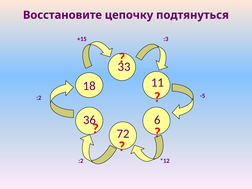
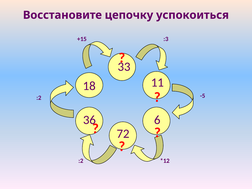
подтянуться: подтянуться -> успокоиться (192, 15)
